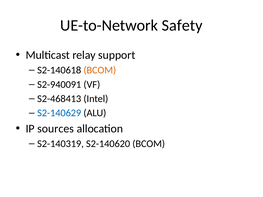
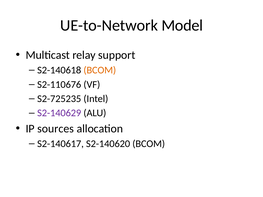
Safety: Safety -> Model (182, 25)
S2-940091: S2-940091 -> S2-110676 (59, 85)
S2-468413: S2-468413 -> S2-725235 (59, 99)
S2-140629 colour: blue -> purple (59, 113)
S2-140319: S2-140319 -> S2-140617 (60, 144)
